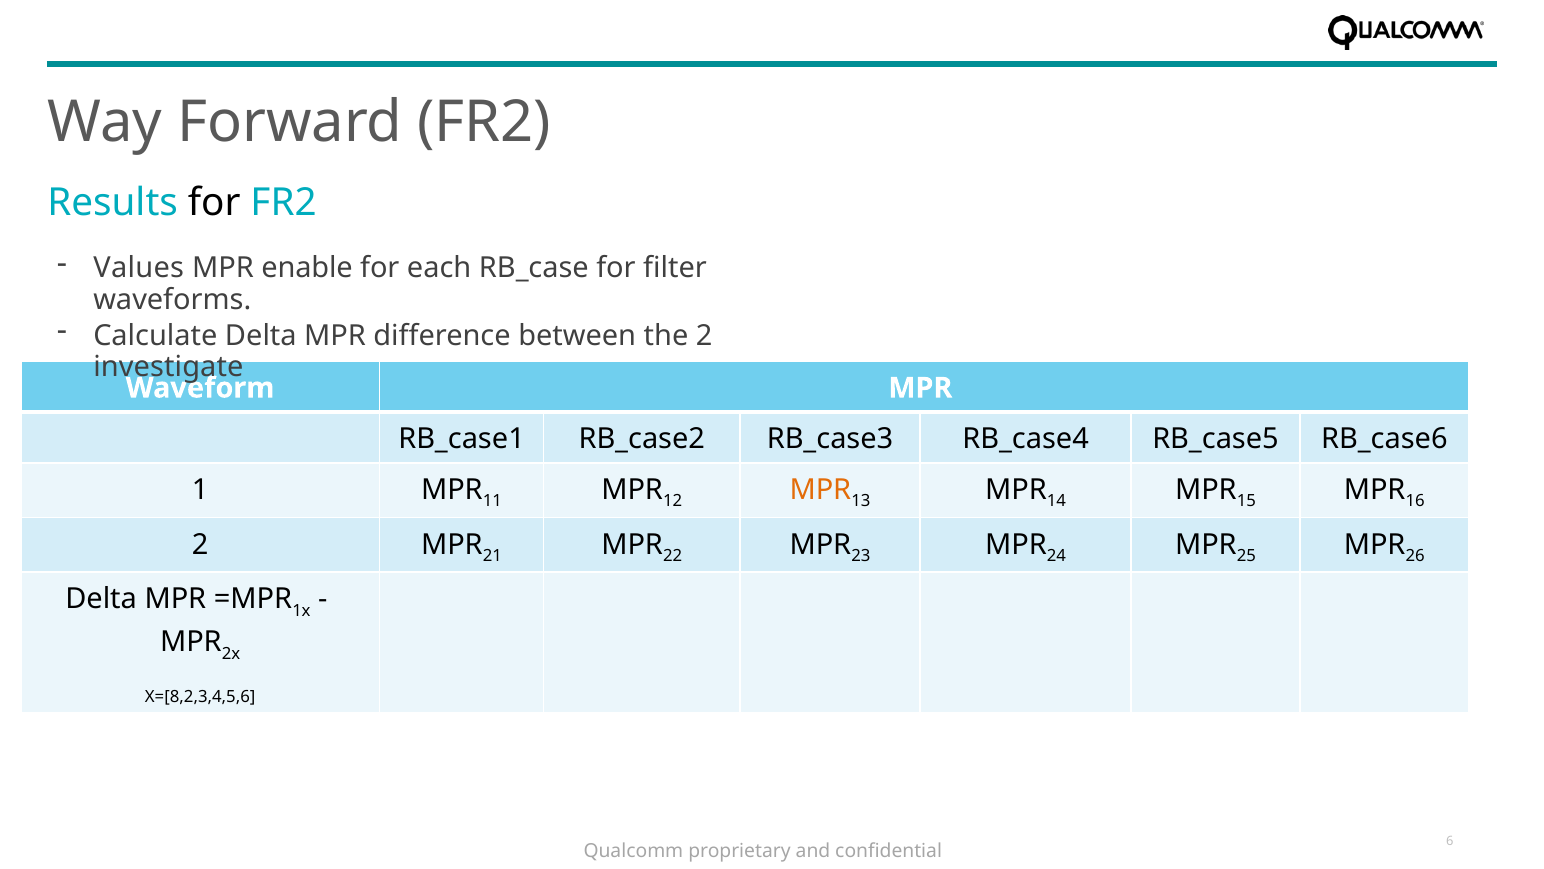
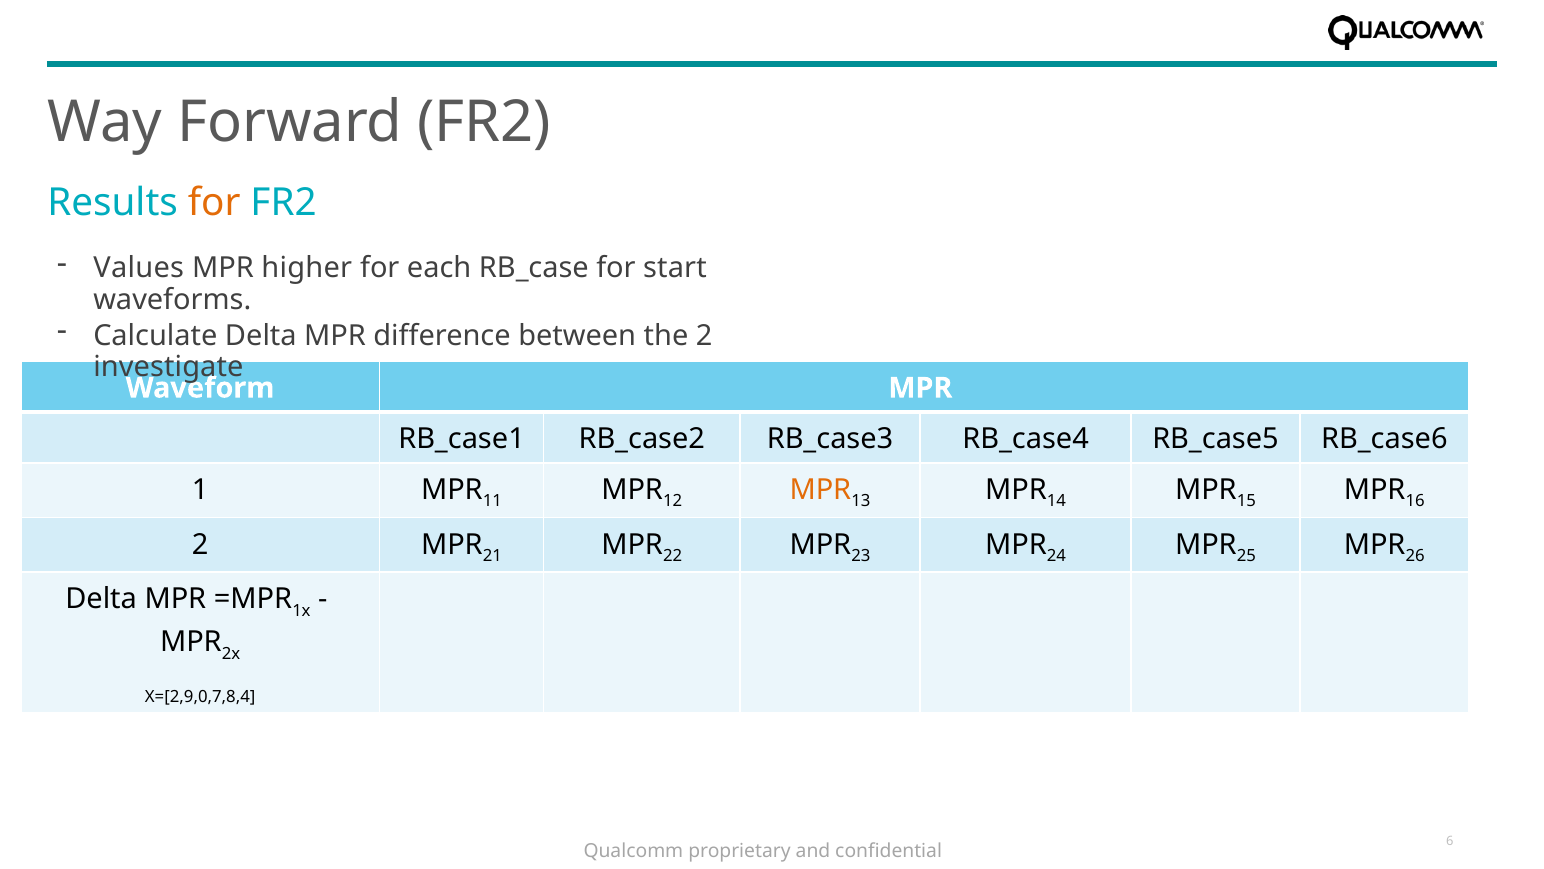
for colour: black -> orange (214, 203)
enable: enable -> higher (307, 268)
filter: filter -> start (675, 268)
X=[8,2,3,4,5,6: X=[8,2,3,4,5,6 -> X=[2,9,0,7,8,4 (200, 696)
